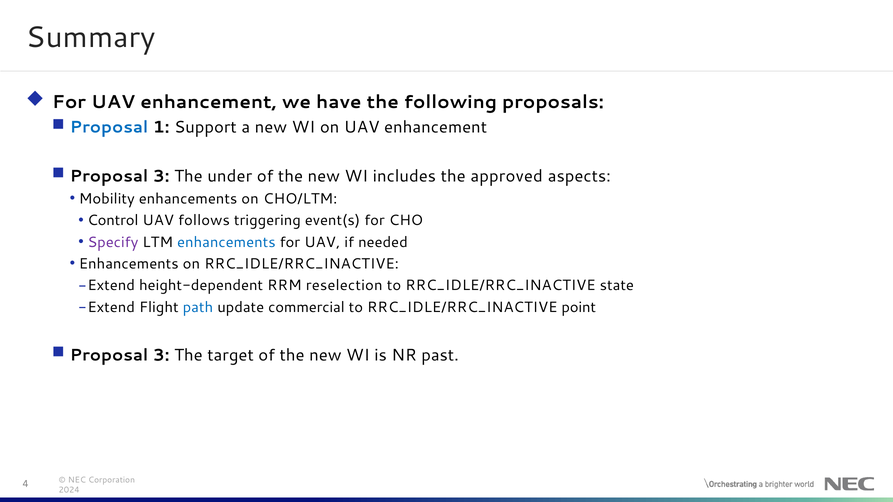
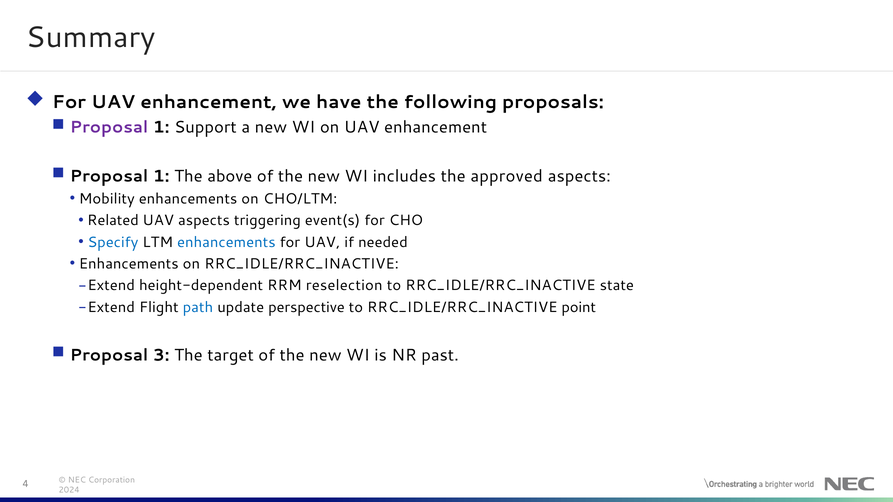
Proposal colour: blue -> purple (109, 127)
3: 3 -> 1 (161, 176)
under: under -> above (230, 176)
Control: Control -> Related (113, 221)
UAV follows: follows -> aspects (204, 221)
Specify colour: purple -> blue (113, 242)
commercial: commercial -> perspective (306, 307)
